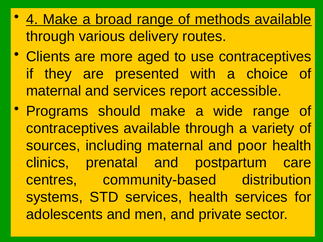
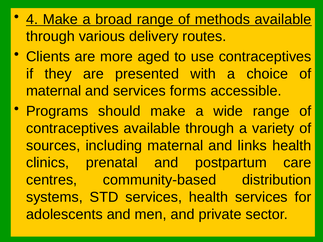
report: report -> forms (188, 91)
poor: poor -> links (252, 146)
